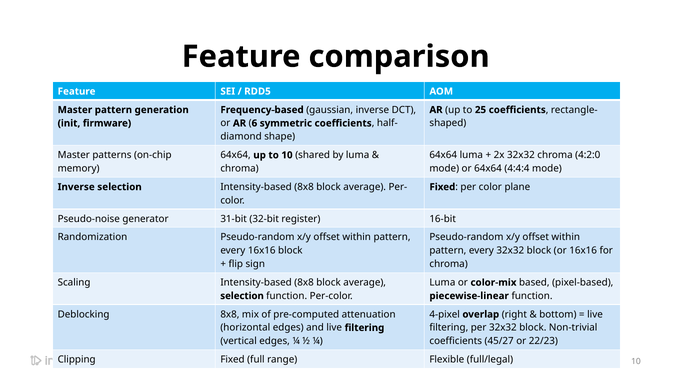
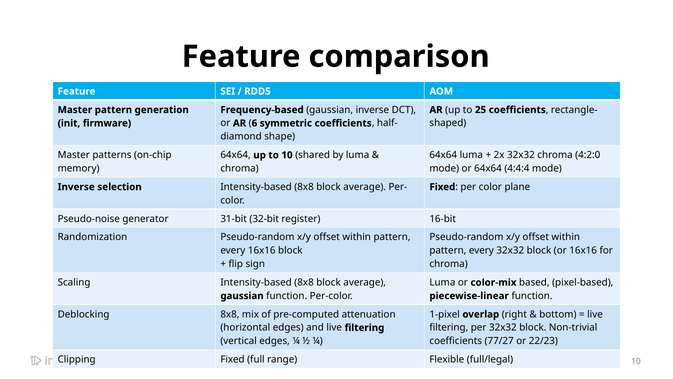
selection: selection -> gaussian (242, 296)
4-pixel: 4-pixel -> 1-pixel (445, 314)
45/27: 45/27 -> 77/27 (499, 341)
